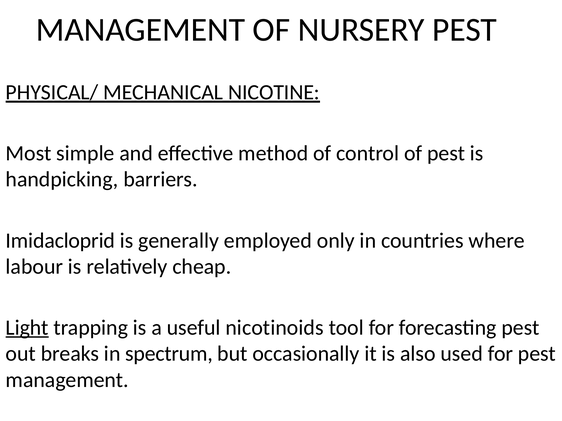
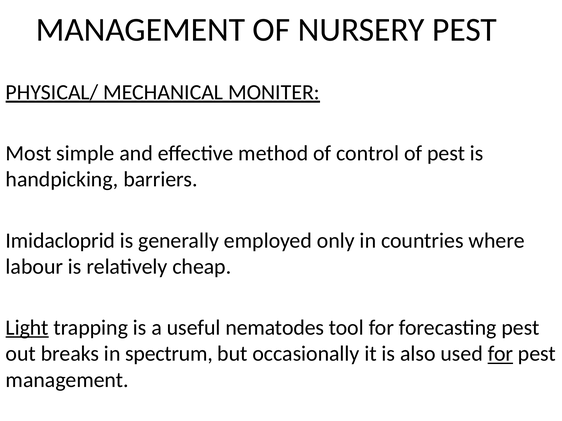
NICOTINE: NICOTINE -> MONITER (274, 92)
nicotinoids: nicotinoids -> nematodes (275, 328)
for underline: none -> present (500, 354)
